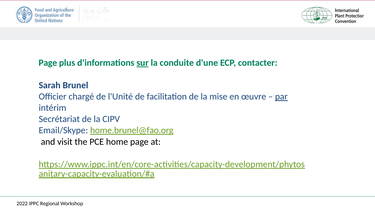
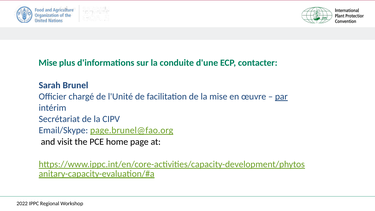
Page: Page -> Mise (48, 63)
sur underline: present -> none (143, 63)
home.brunel@fao.org: home.brunel@fao.org -> page.brunel@fao.org (132, 130)
